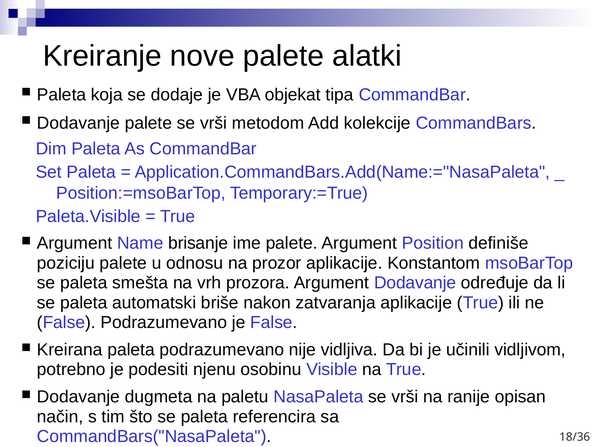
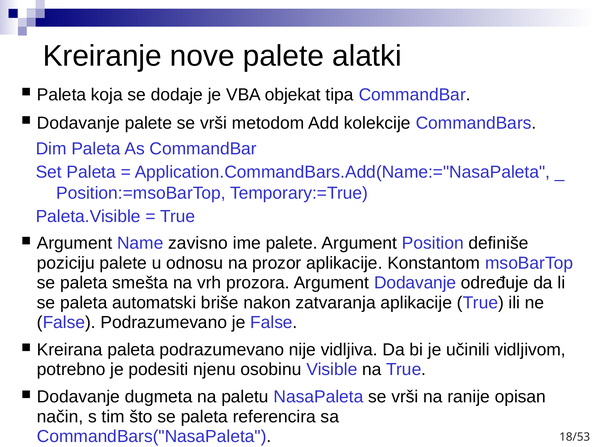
brisanje: brisanje -> zavisno (198, 243)
18/36: 18/36 -> 18/53 (575, 437)
